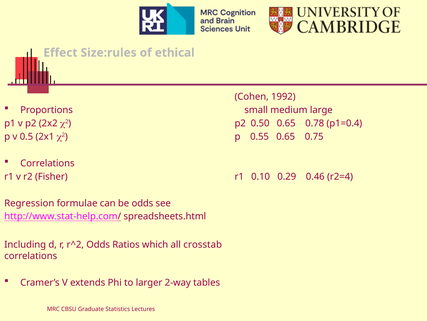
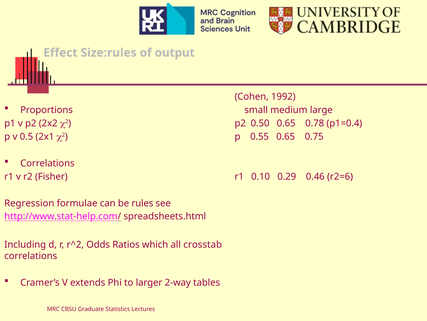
ethical: ethical -> output (175, 53)
r2=4: r2=4 -> r2=6 (340, 176)
be odds: odds -> rules (142, 203)
